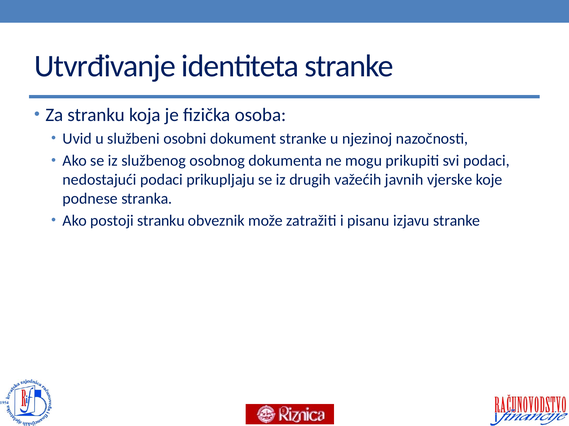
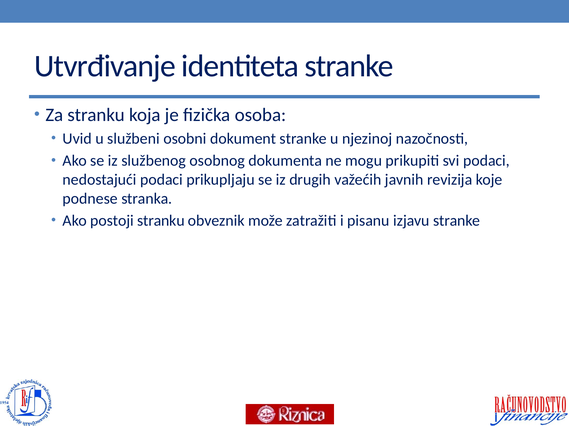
vjerske: vjerske -> revizija (450, 180)
